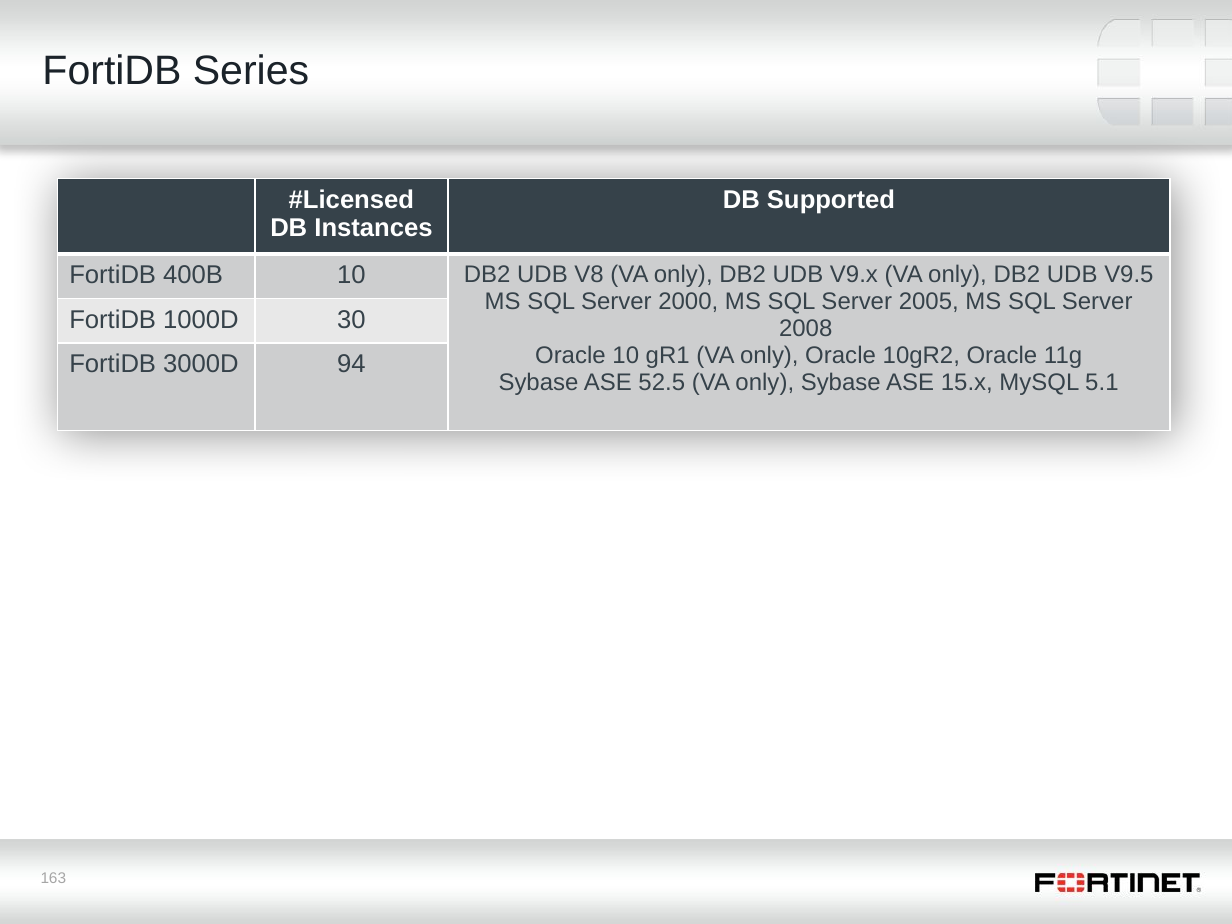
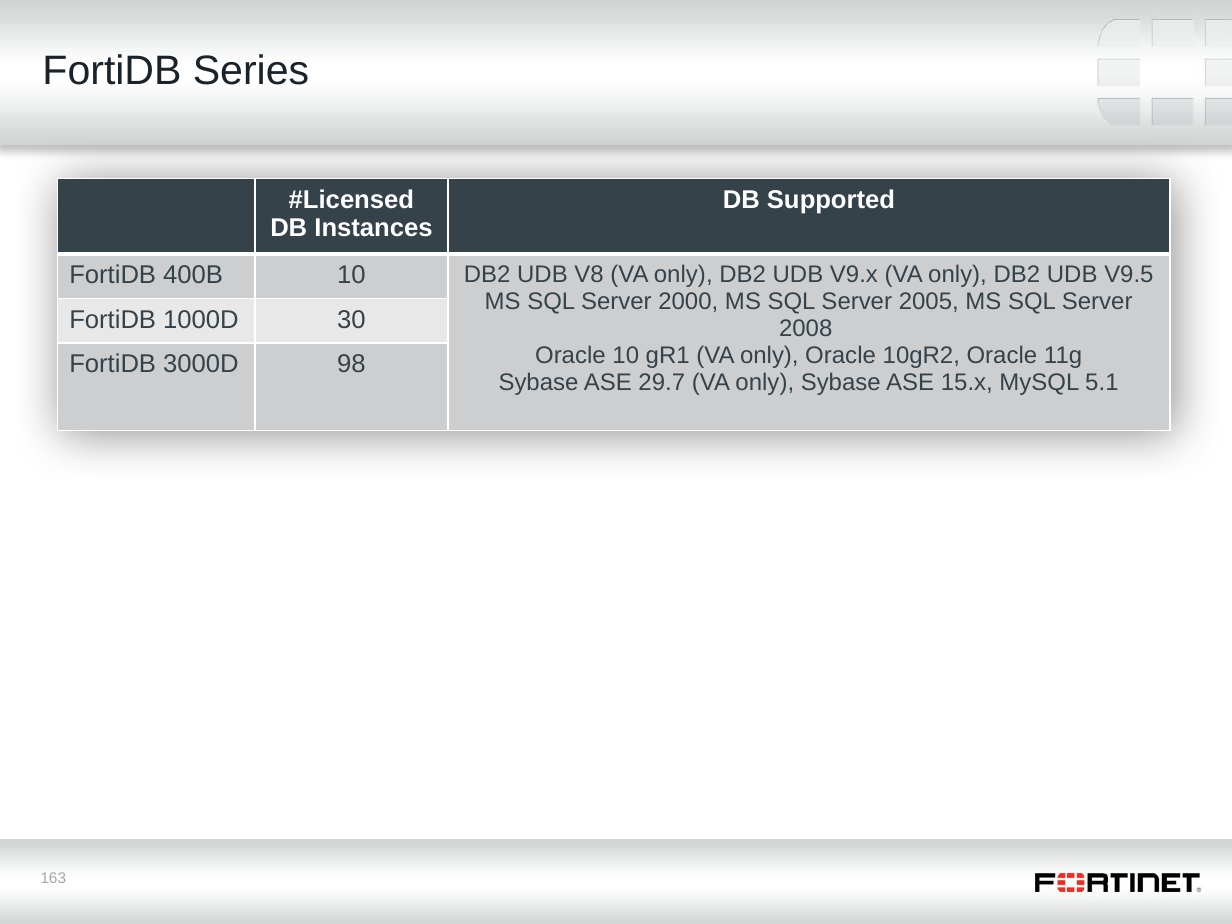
94: 94 -> 98 (351, 364)
52.5: 52.5 -> 29.7 (662, 382)
